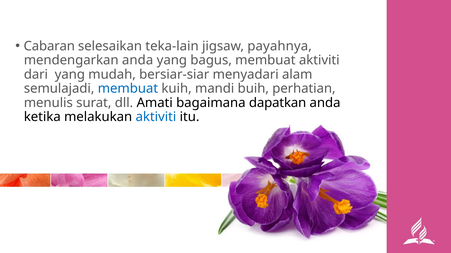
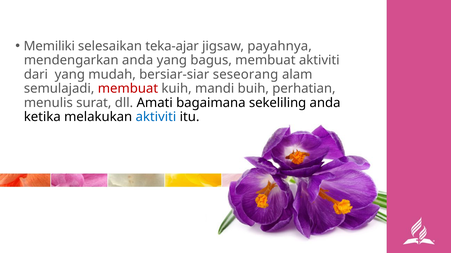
Cabaran: Cabaran -> Memiliki (49, 46)
teka-lain: teka-lain -> teka-ajar (172, 46)
menyadari: menyadari -> seseorang (246, 75)
membuat colour: blue -> red (128, 89)
dapatkan: dapatkan -> sekeliling (278, 103)
